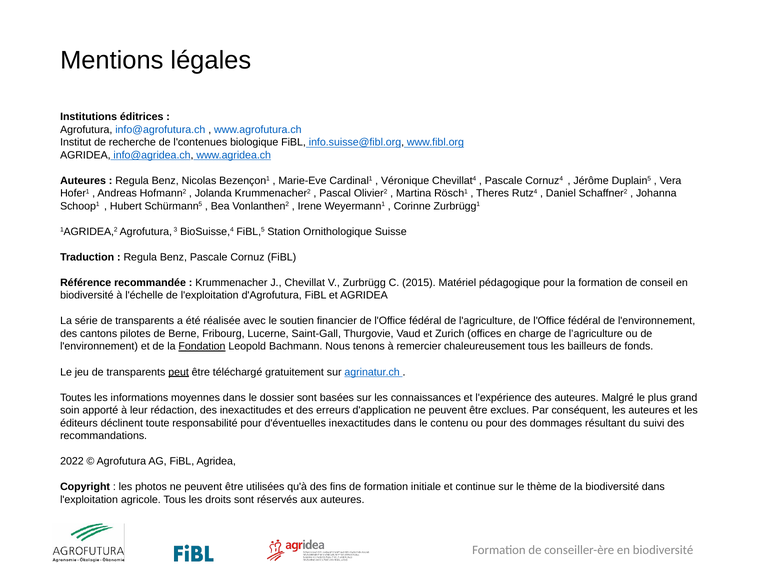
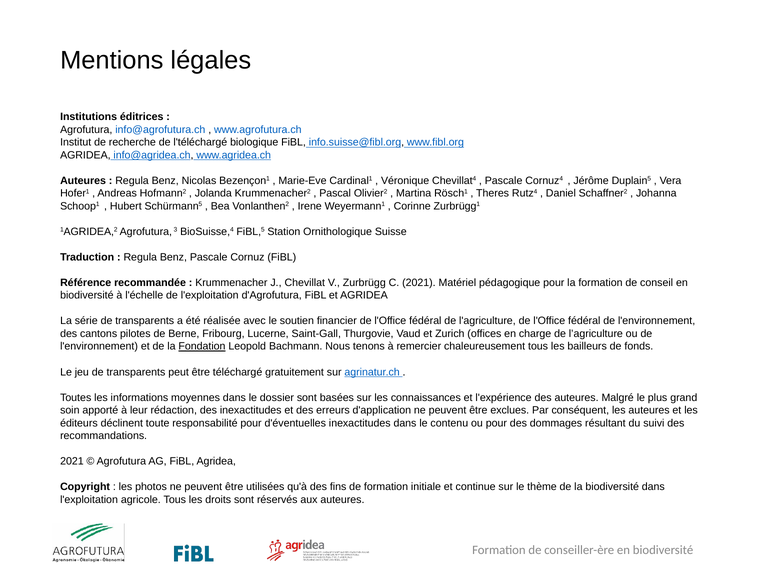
l'contenues: l'contenues -> l'téléchargé (200, 142)
C 2015: 2015 -> 2021 (419, 283)
peut underline: present -> none (179, 372)
2022: 2022 -> 2021 (72, 461)
